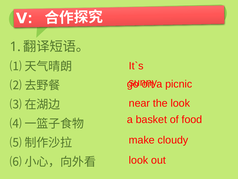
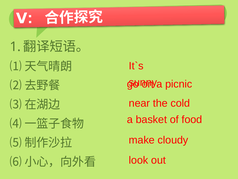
the look: look -> cold (180, 103)
